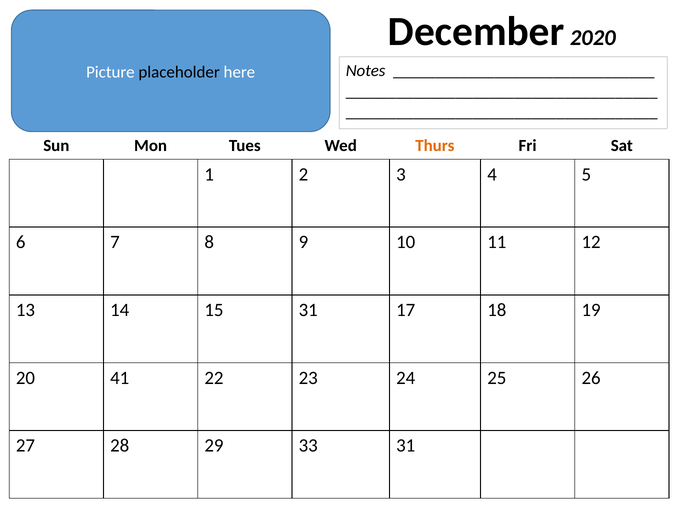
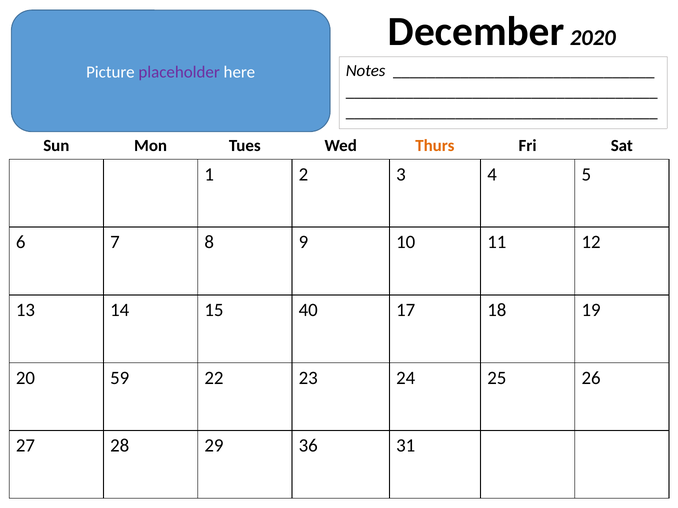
placeholder colour: black -> purple (179, 72)
15 31: 31 -> 40 (308, 310)
41: 41 -> 59 (120, 378)
33: 33 -> 36 (308, 446)
